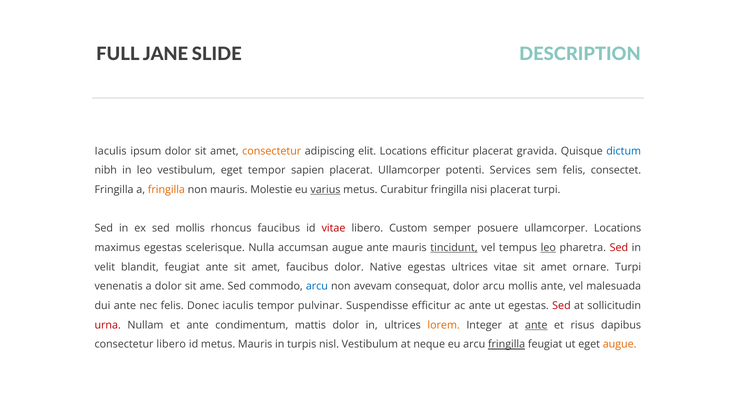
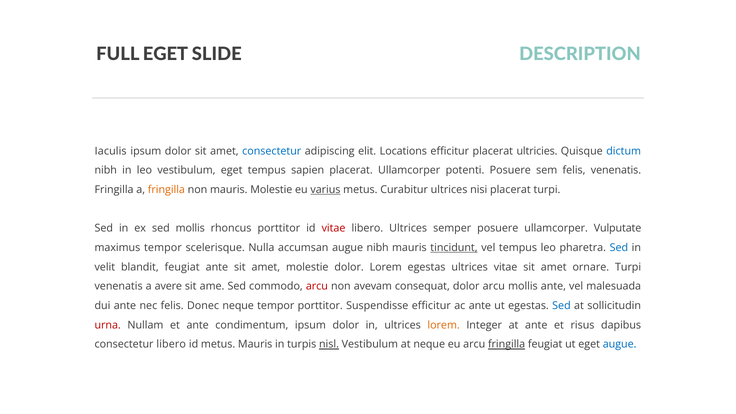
FULL JANE: JANE -> EGET (165, 54)
consectetur colour: orange -> blue (272, 151)
gravida: gravida -> ultricies (537, 151)
eget tempor: tempor -> tempus (267, 170)
potenti Services: Services -> Posuere (510, 170)
felis consectet: consectet -> venenatis (616, 170)
Curabitur fringilla: fringilla -> ultrices (449, 190)
rhoncus faucibus: faucibus -> porttitor (279, 228)
libero Custom: Custom -> Ultrices (408, 228)
ullamcorper Locations: Locations -> Vulputate (618, 228)
maximus egestas: egestas -> tempor (163, 248)
augue ante: ante -> nibh (378, 248)
leo underline: present -> none (548, 248)
Sed colour: red -> blue (619, 248)
amet faucibus: faucibus -> molestie (307, 267)
dolor Native: Native -> Lorem (386, 267)
a dolor: dolor -> avere (168, 286)
arcu colour: blue -> red (317, 286)
Donec iaculis: iaculis -> neque (238, 306)
tempor pulvinar: pulvinar -> porttitor (320, 306)
Sed colour: red -> blue (561, 306)
condimentum mattis: mattis -> ipsum (310, 325)
ante underline: present -> none (536, 325)
nisl underline: none -> present (329, 344)
augue colour: orange -> blue (620, 344)
